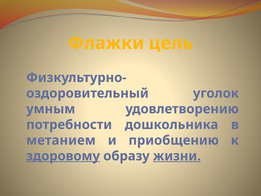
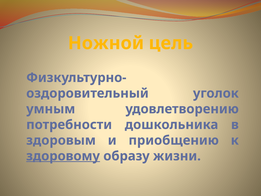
Флажки: Флажки -> Ножной (106, 43)
метанием: метанием -> здоровым (61, 140)
жизни underline: present -> none (177, 156)
